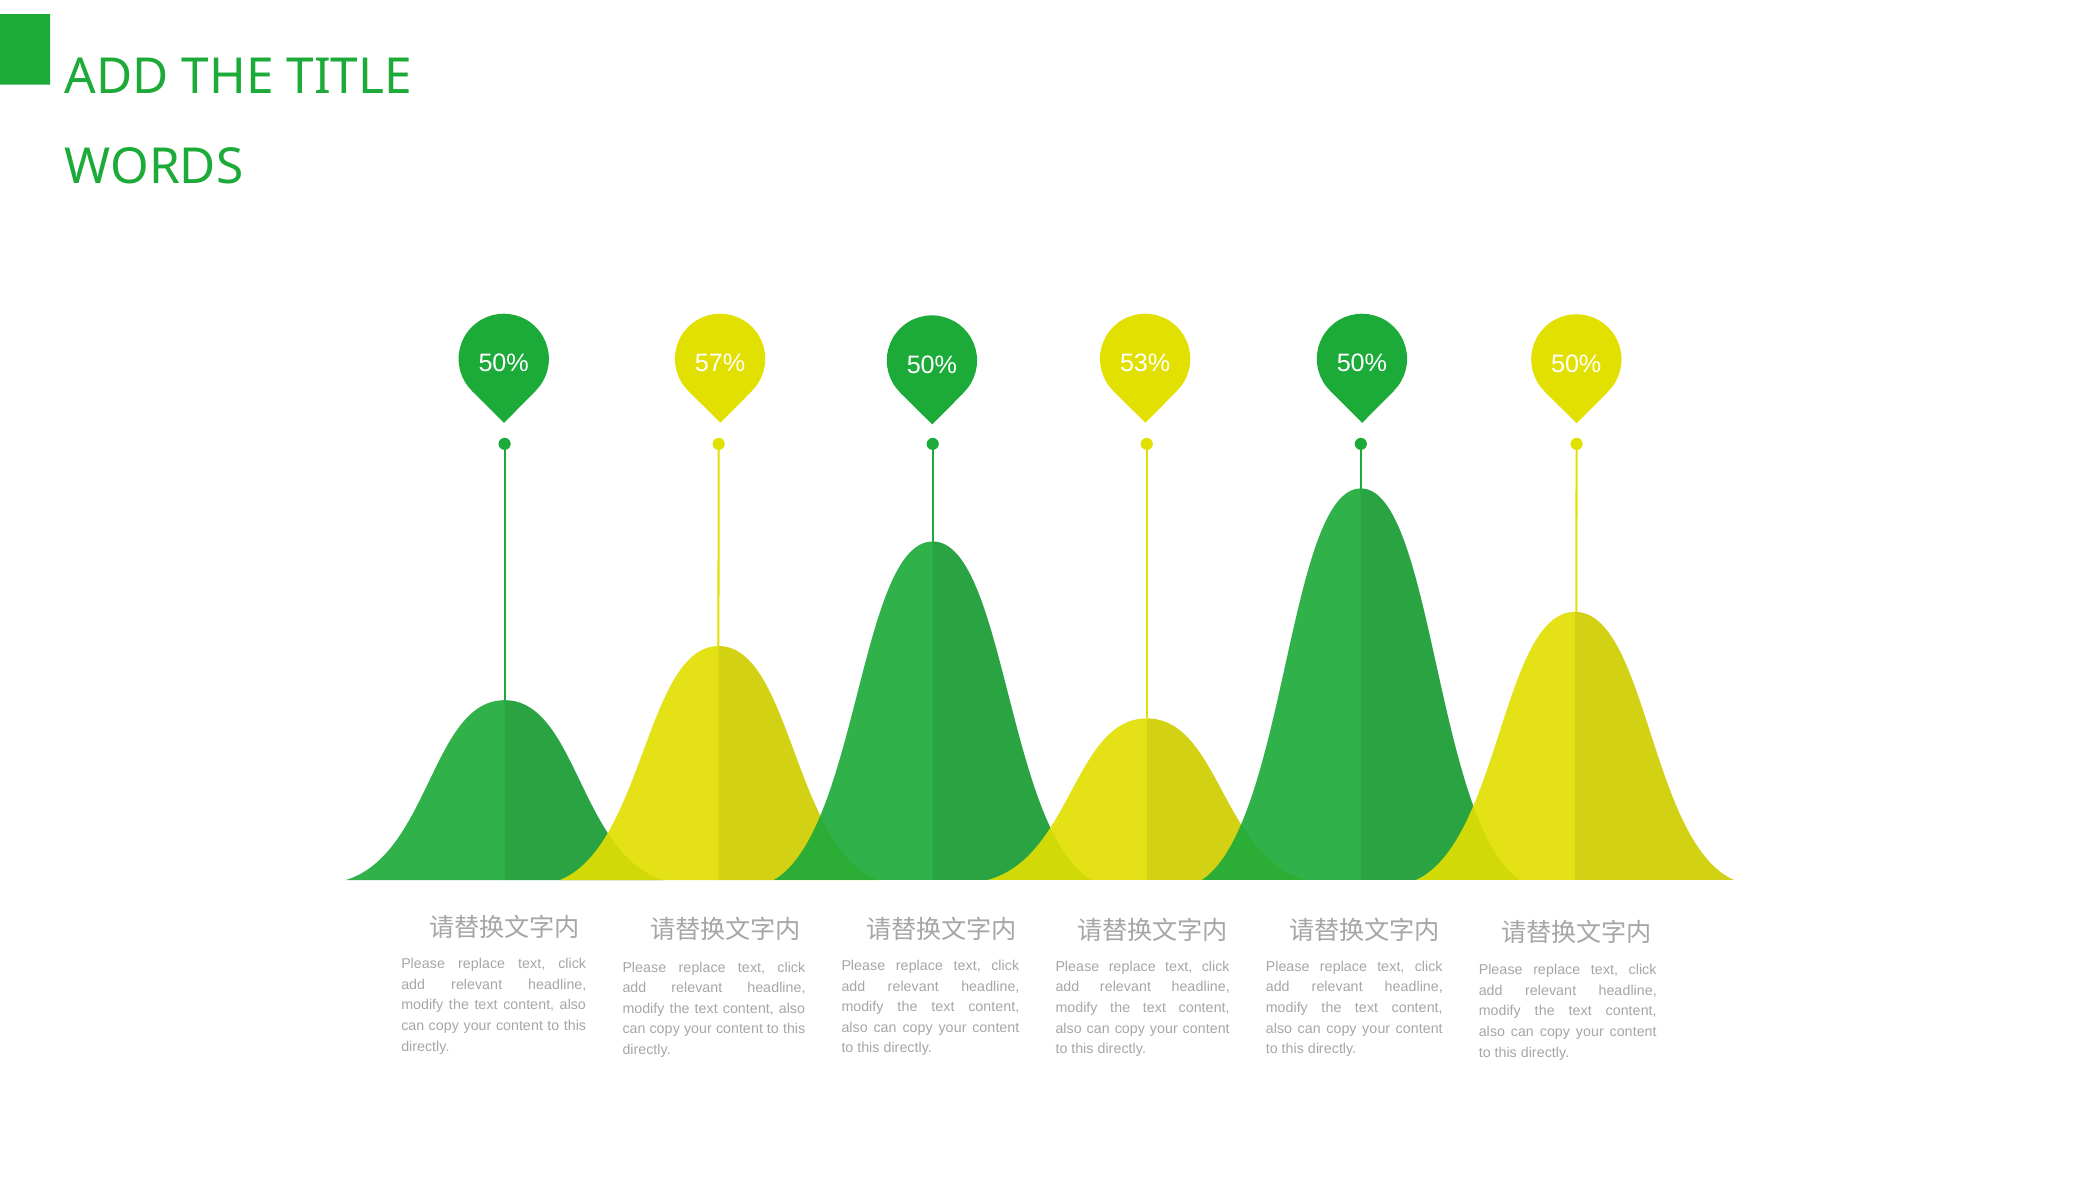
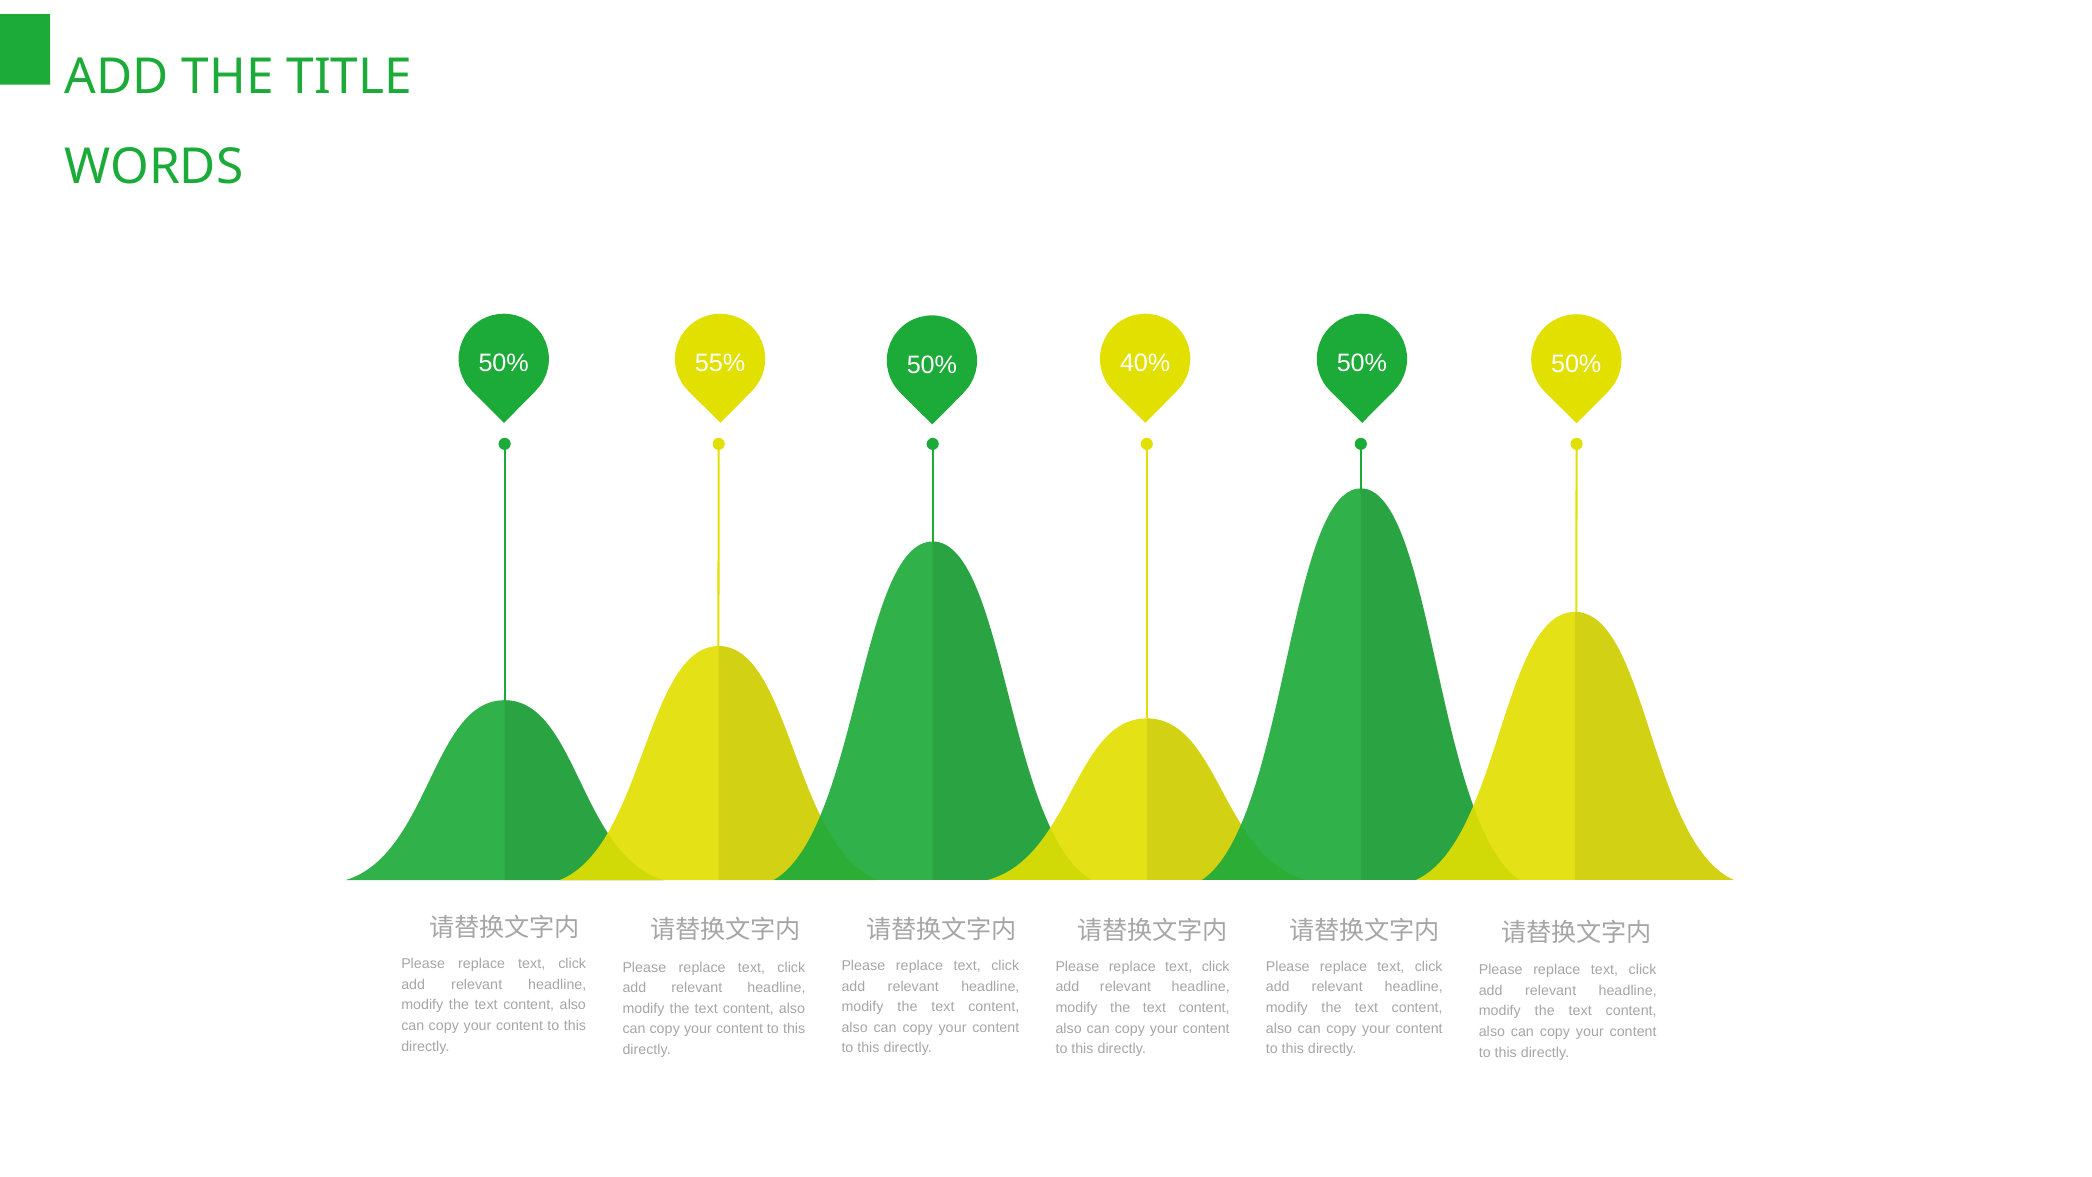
57%: 57% -> 55% (720, 363)
53%: 53% -> 40% (1145, 363)
